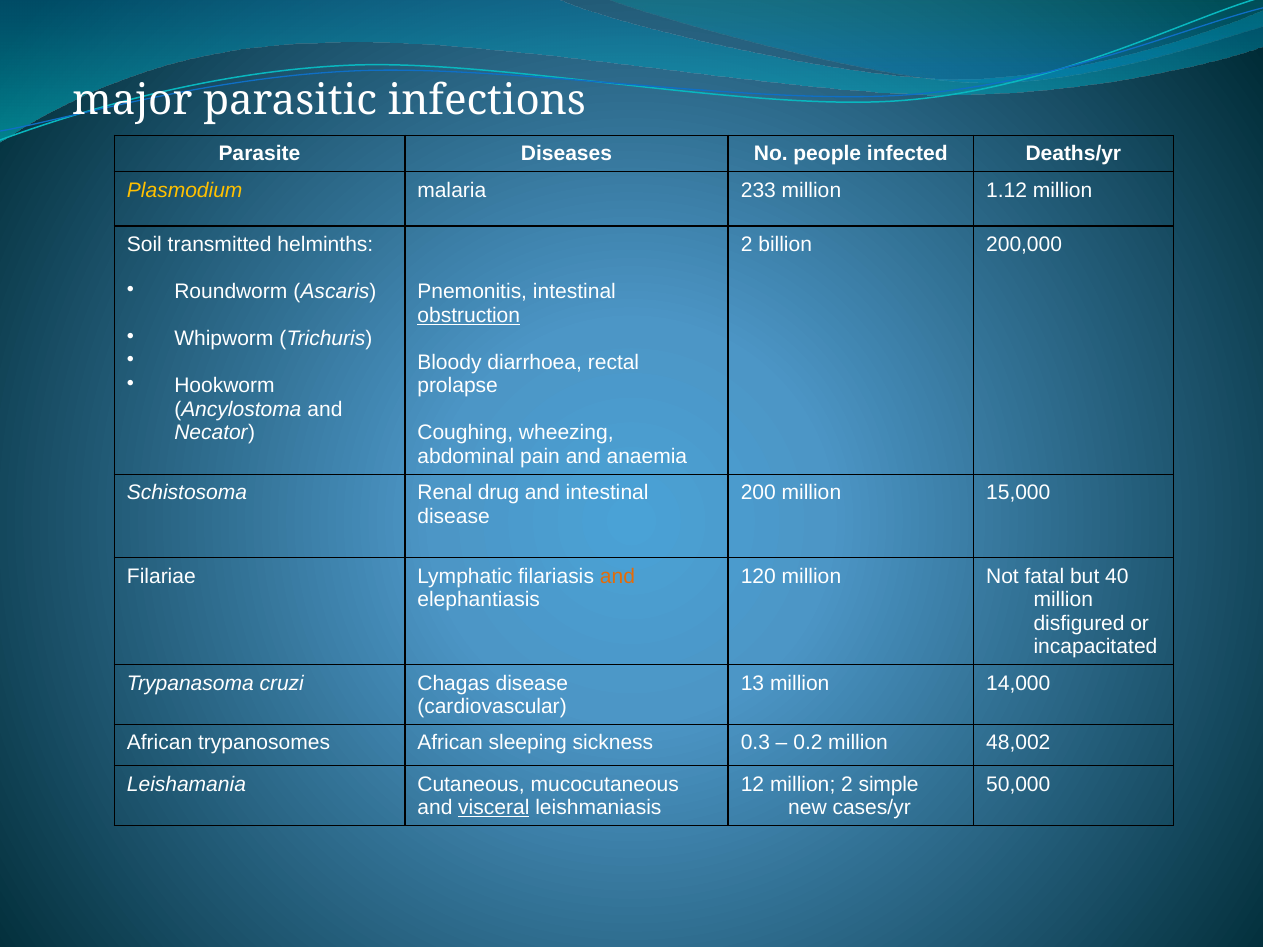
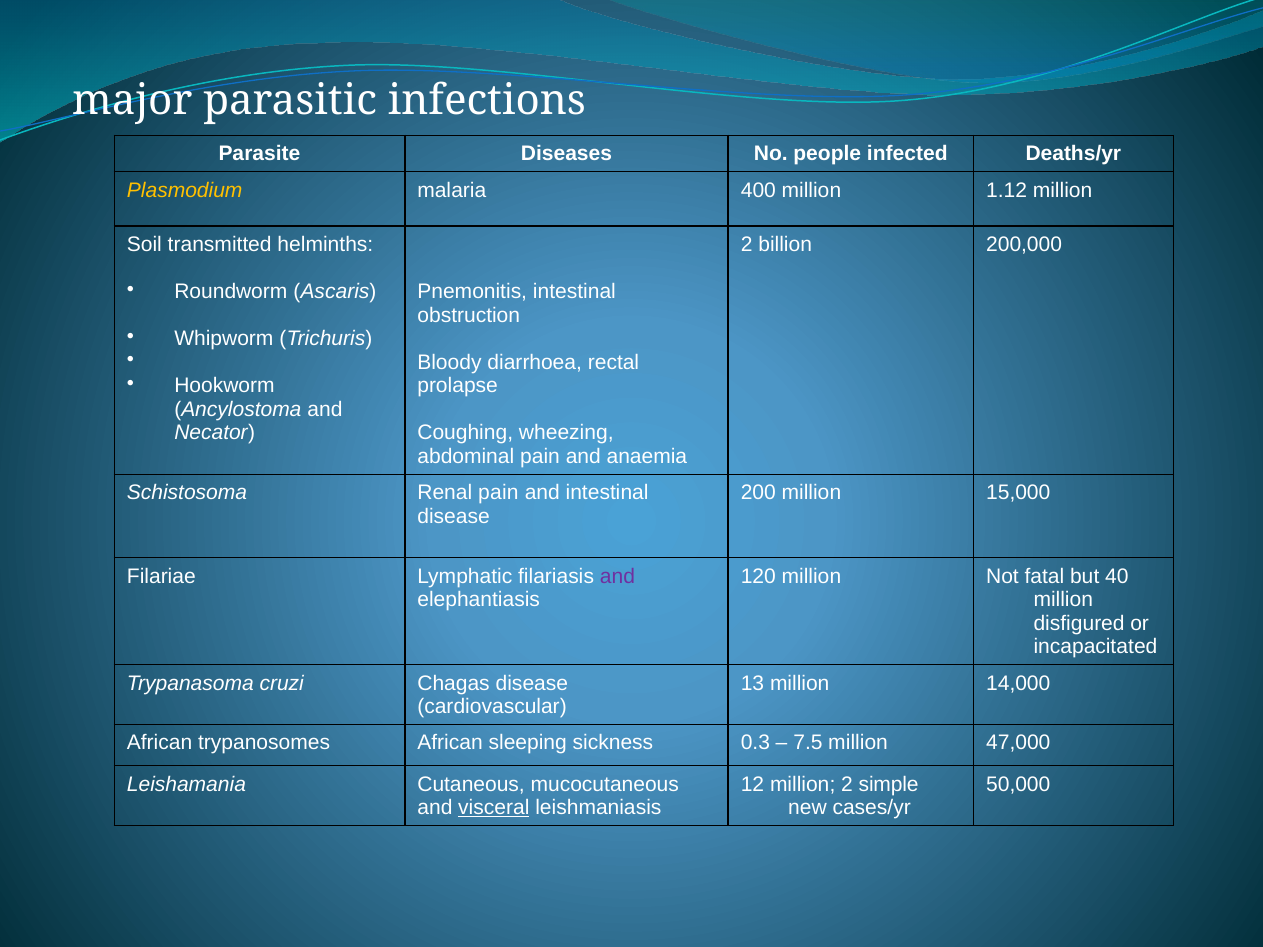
233: 233 -> 400 (758, 190)
obstruction underline: present -> none (469, 315)
Renal drug: drug -> pain (498, 493)
and colour: orange -> purple (617, 576)
0.2: 0.2 -> 7.5 (808, 743)
48,002: 48,002 -> 47,000 (1018, 743)
